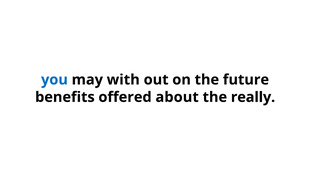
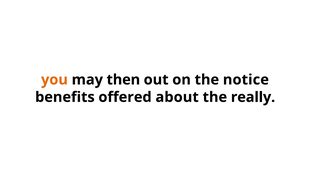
you colour: blue -> orange (54, 80)
with: with -> then (123, 80)
future: future -> notice (246, 80)
